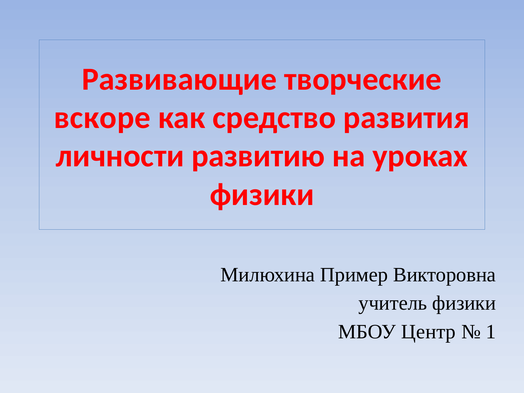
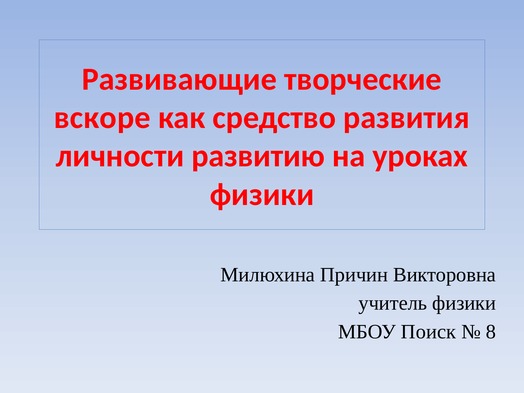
Пример: Пример -> Причин (354, 275)
Центр: Центр -> Поиск (429, 332)
1: 1 -> 8 (491, 332)
